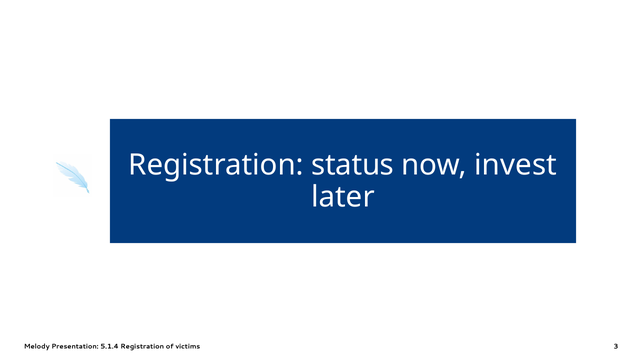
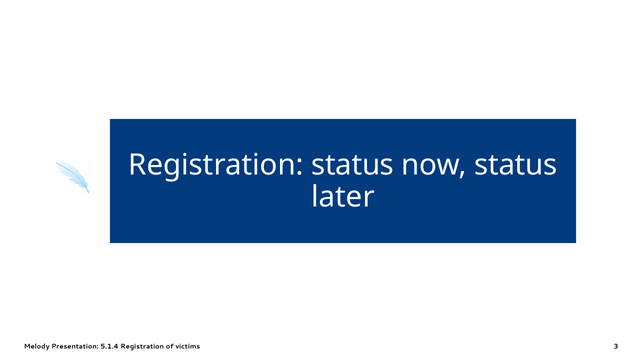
now invest: invest -> status (516, 165)
